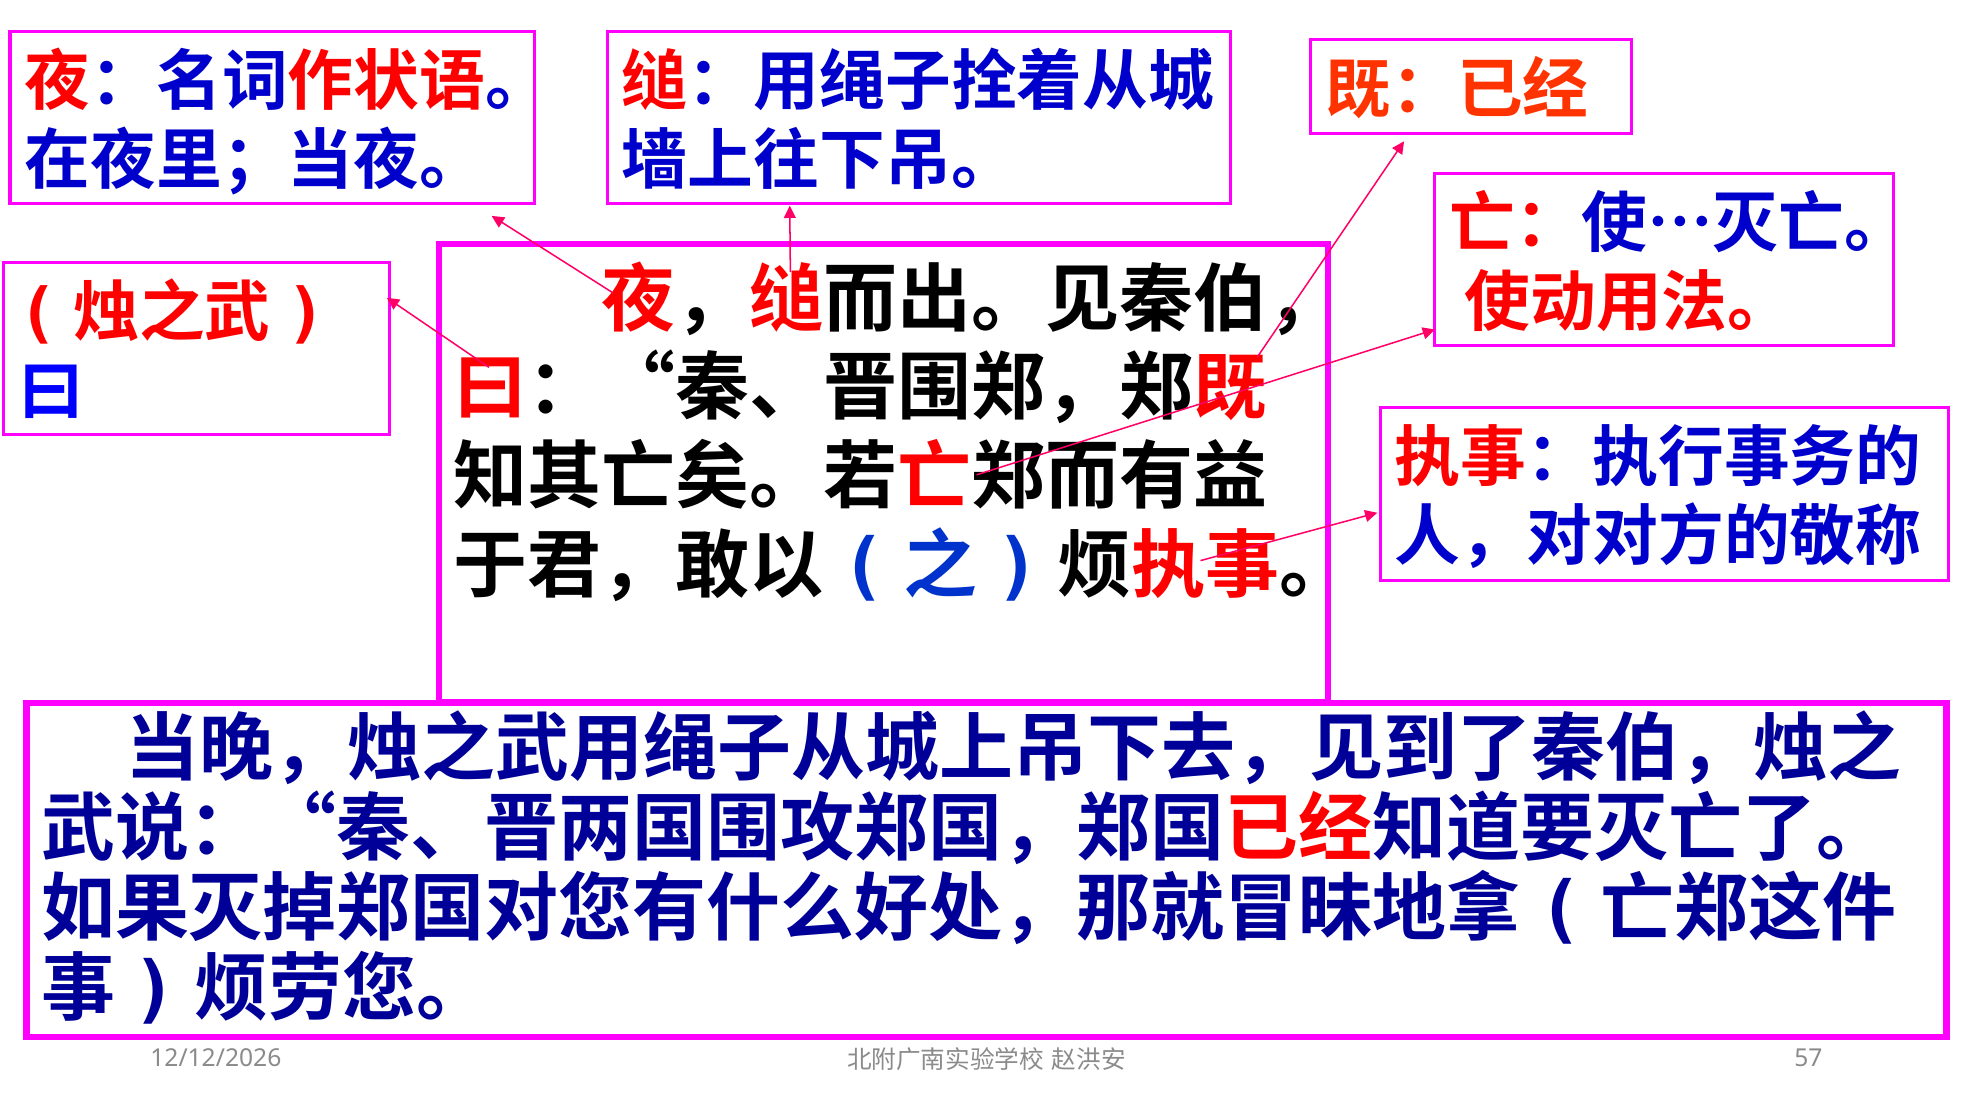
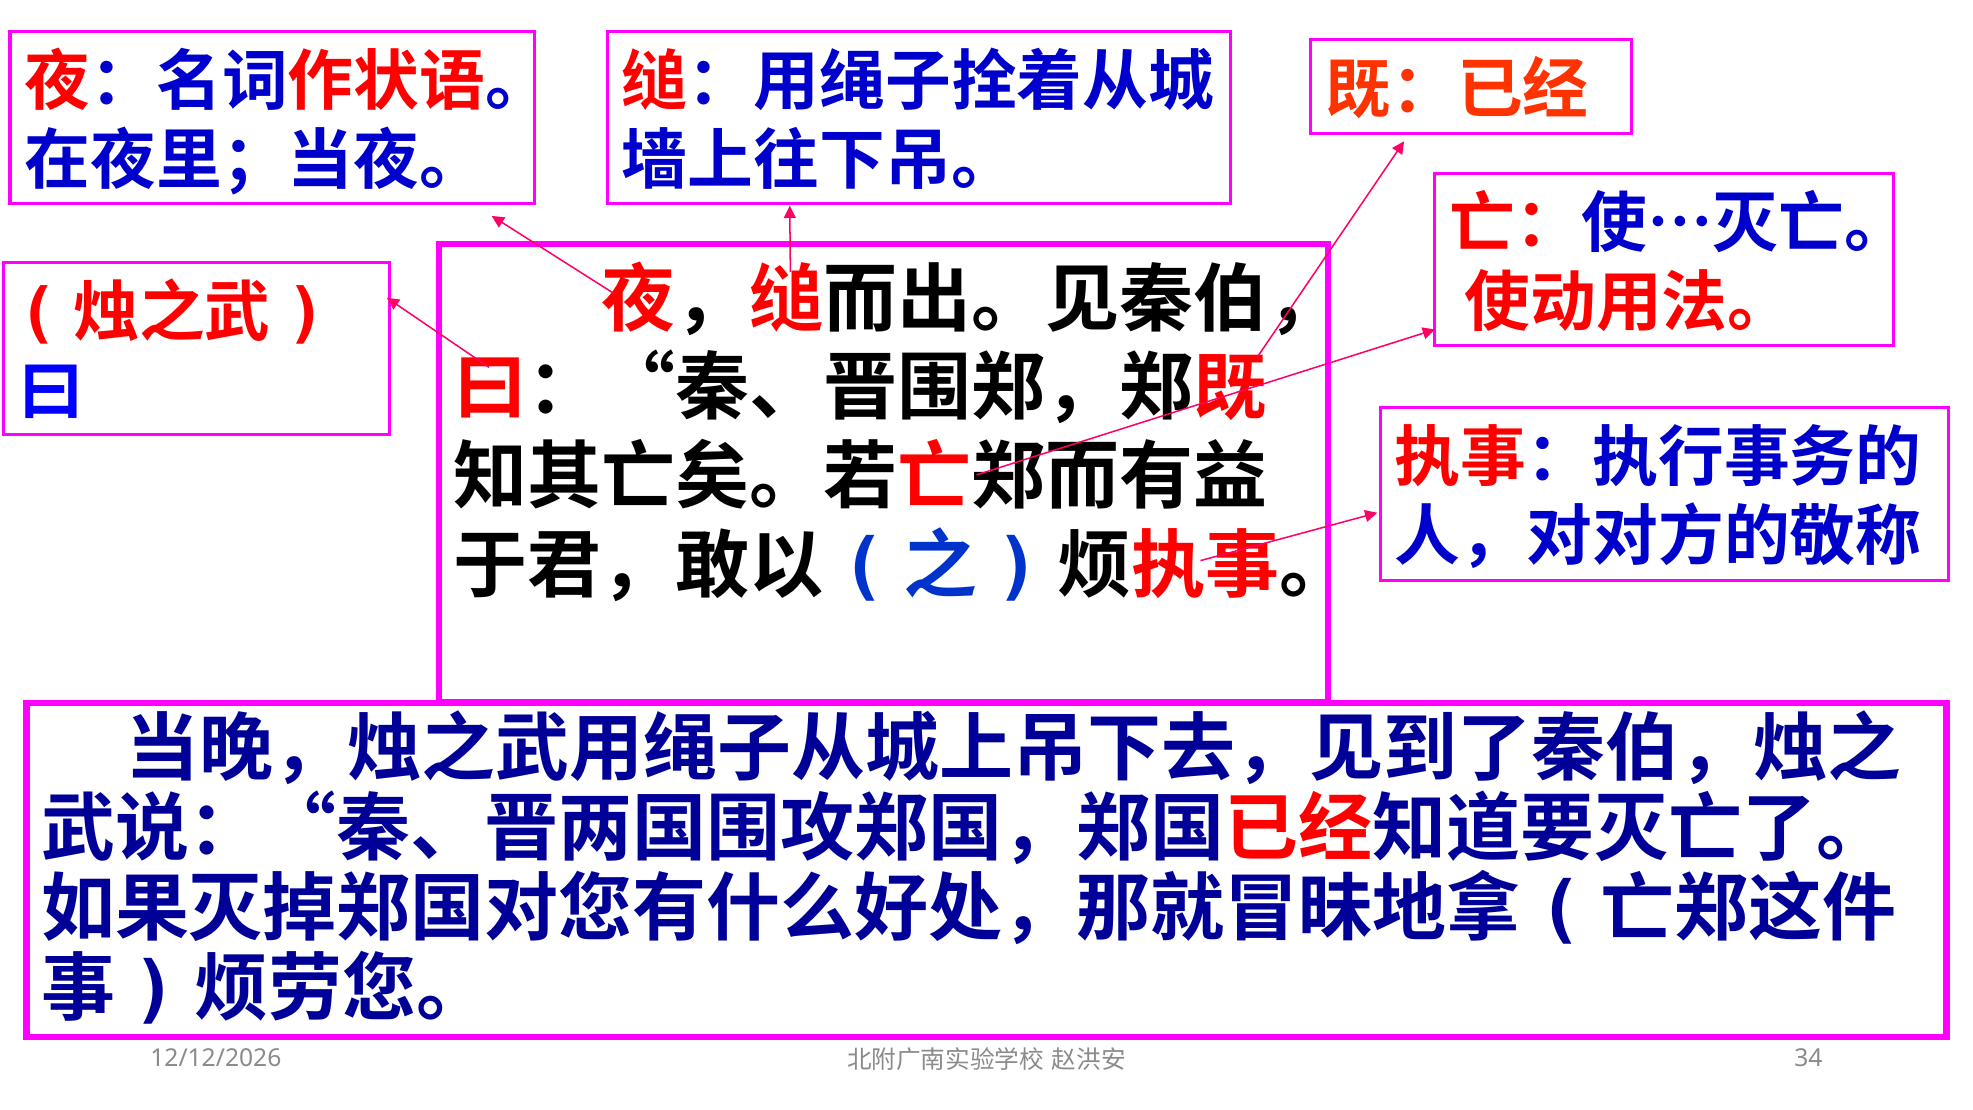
57: 57 -> 34 (1808, 1058)
